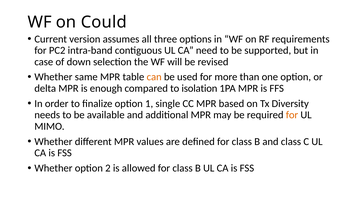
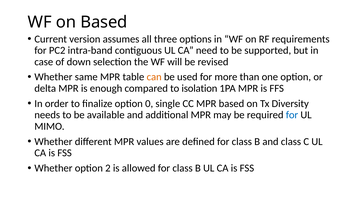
on Could: Could -> Based (104, 22)
1: 1 -> 0 (149, 103)
for colour: orange -> blue (292, 115)
